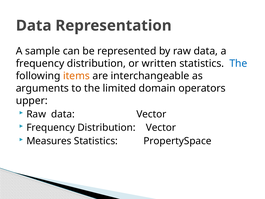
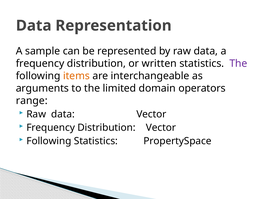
The colour: blue -> purple (238, 63)
upper: upper -> range (32, 100)
Measures: Measures -> Following (49, 141)
